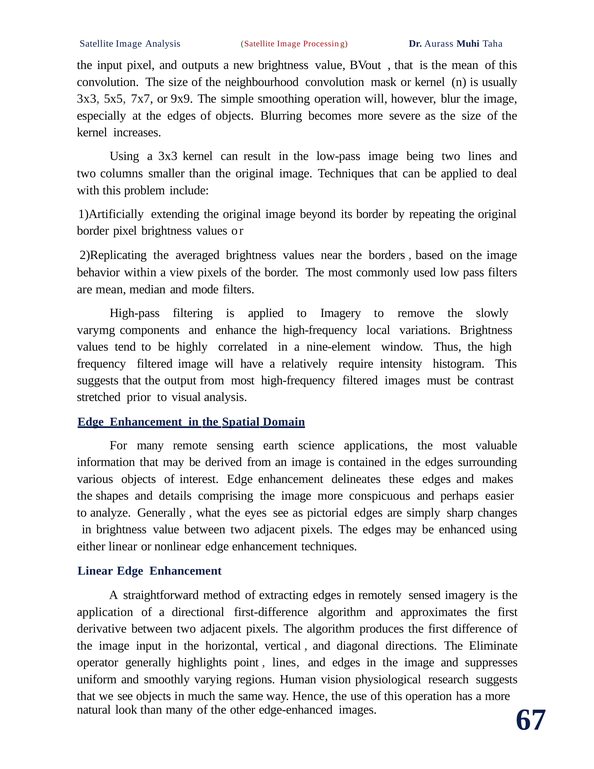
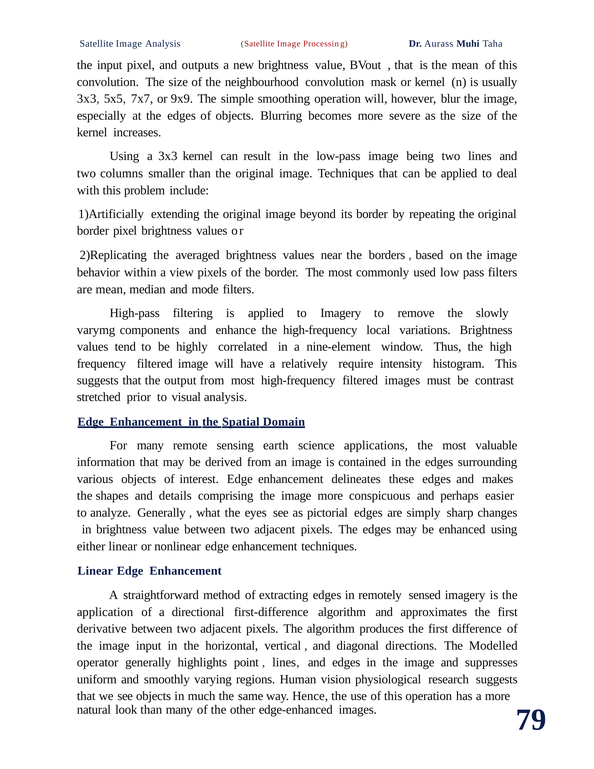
Eliminate: Eliminate -> Modelled (493, 645)
67: 67 -> 79 (531, 719)
